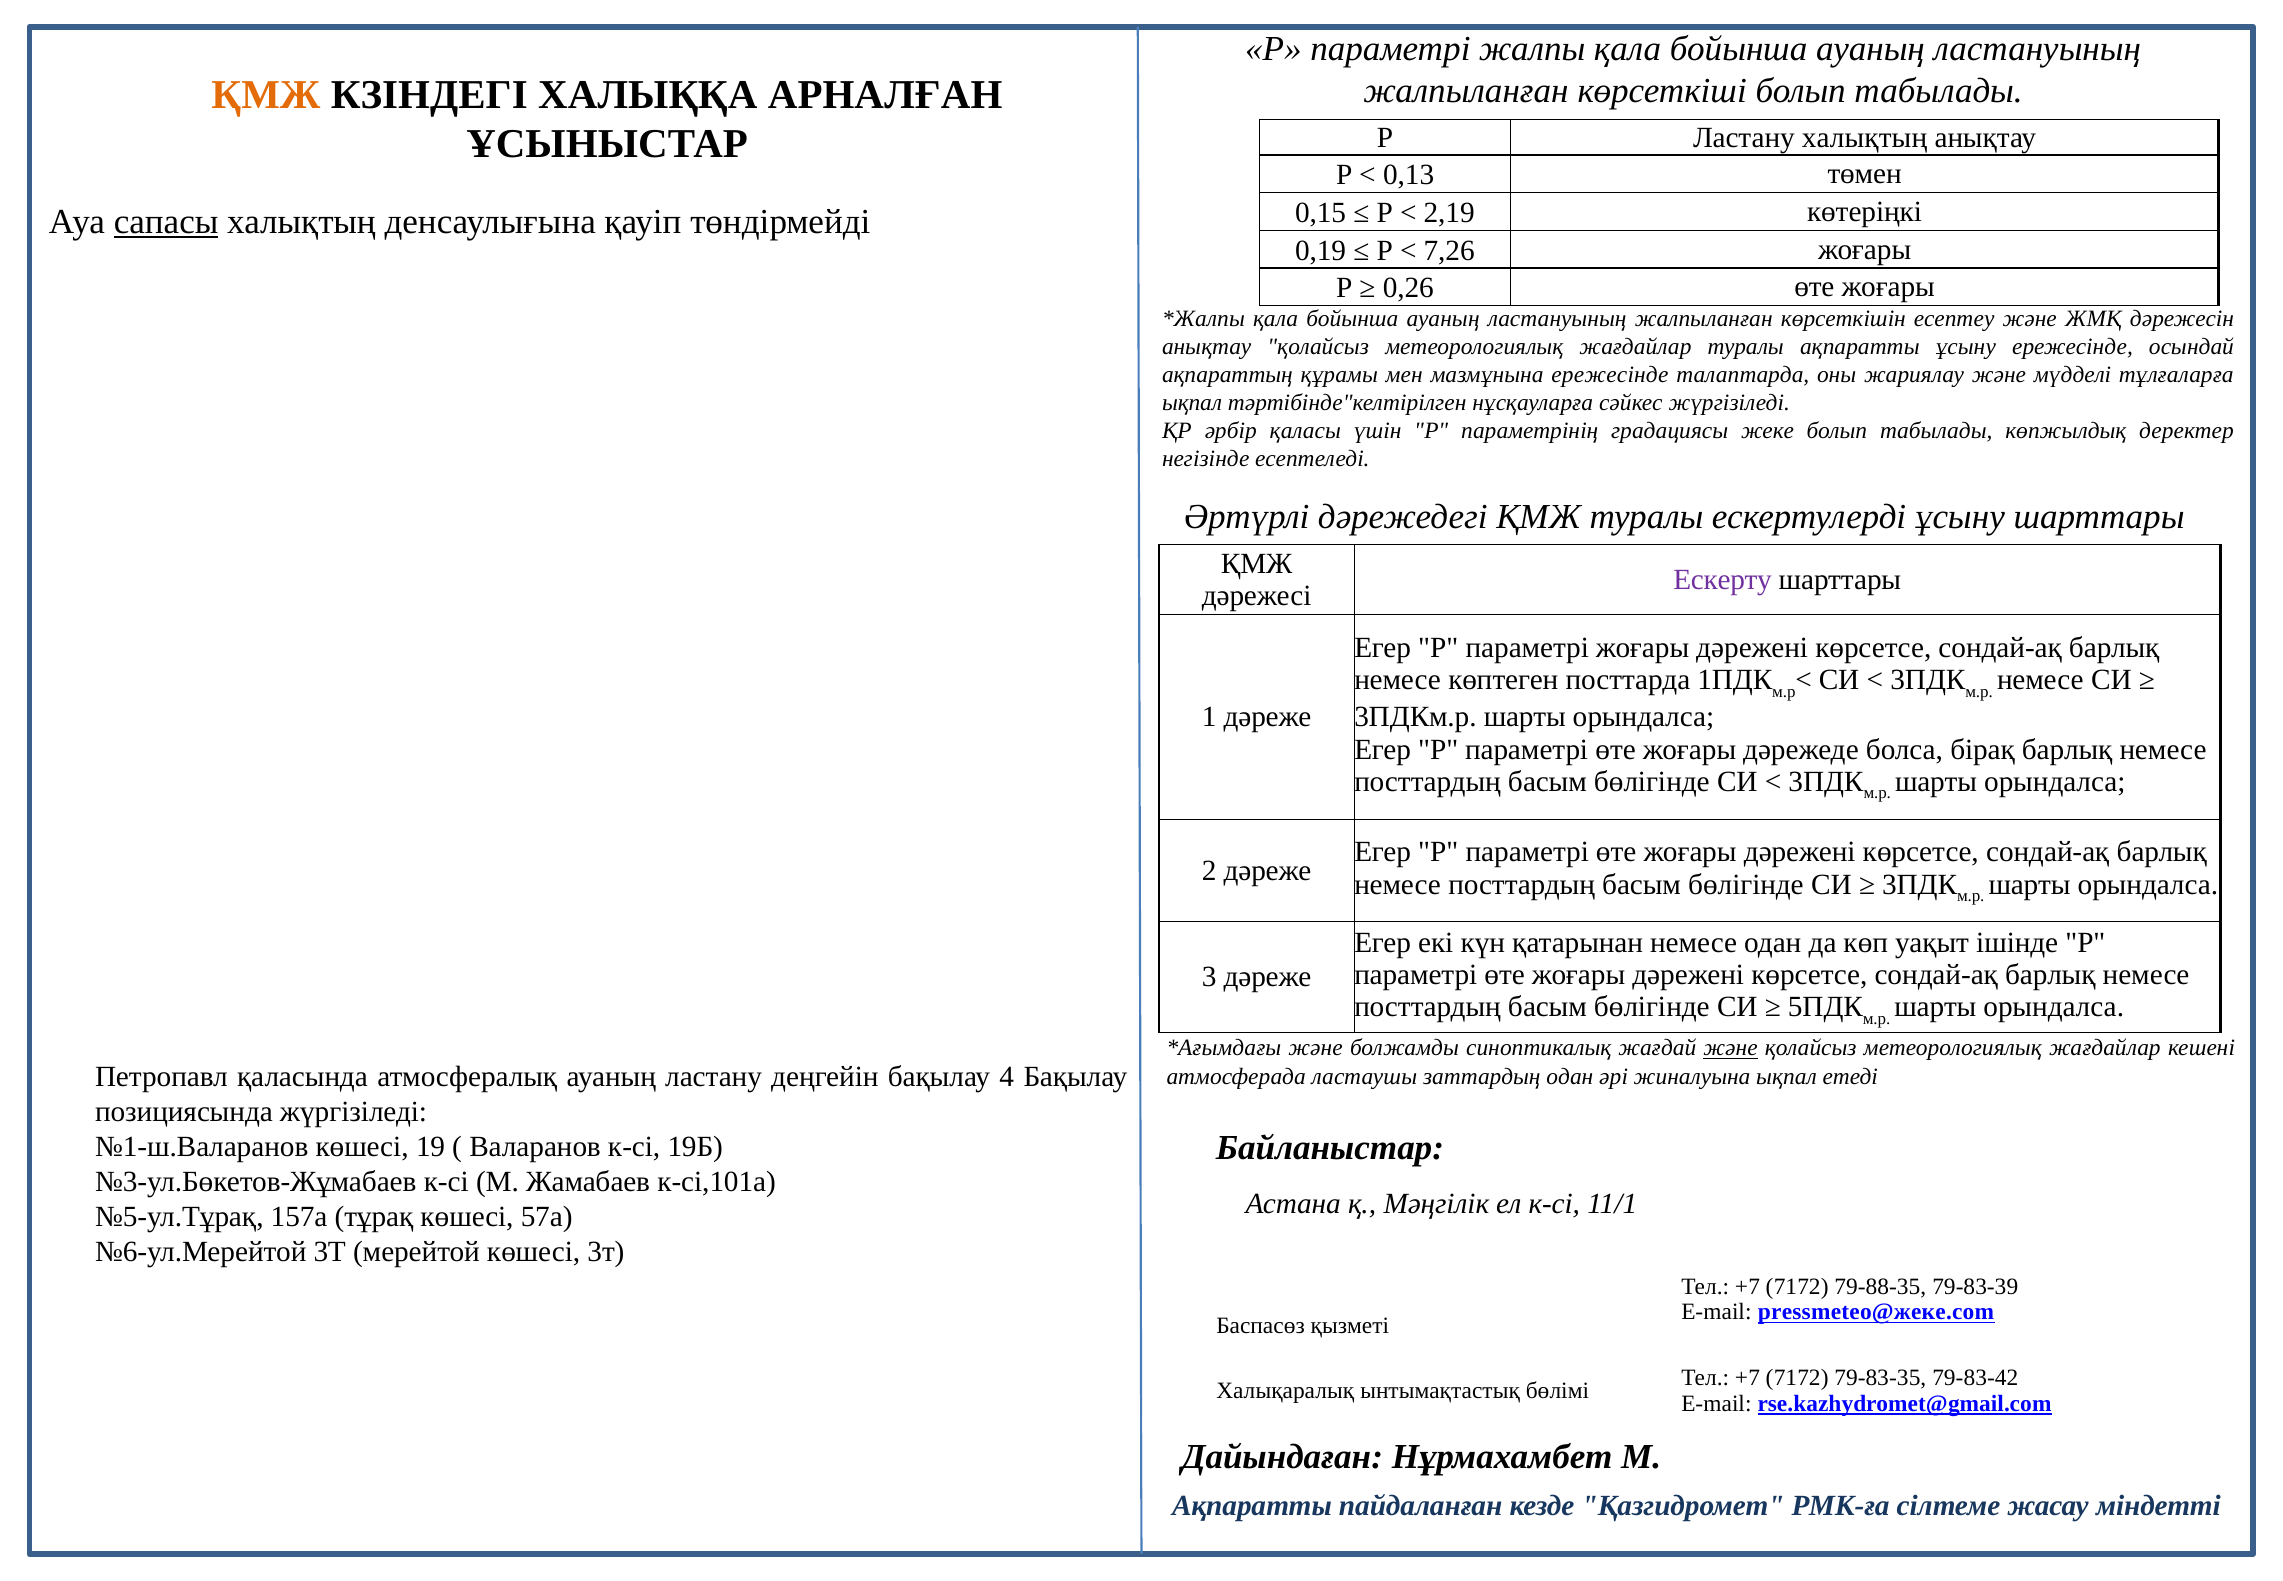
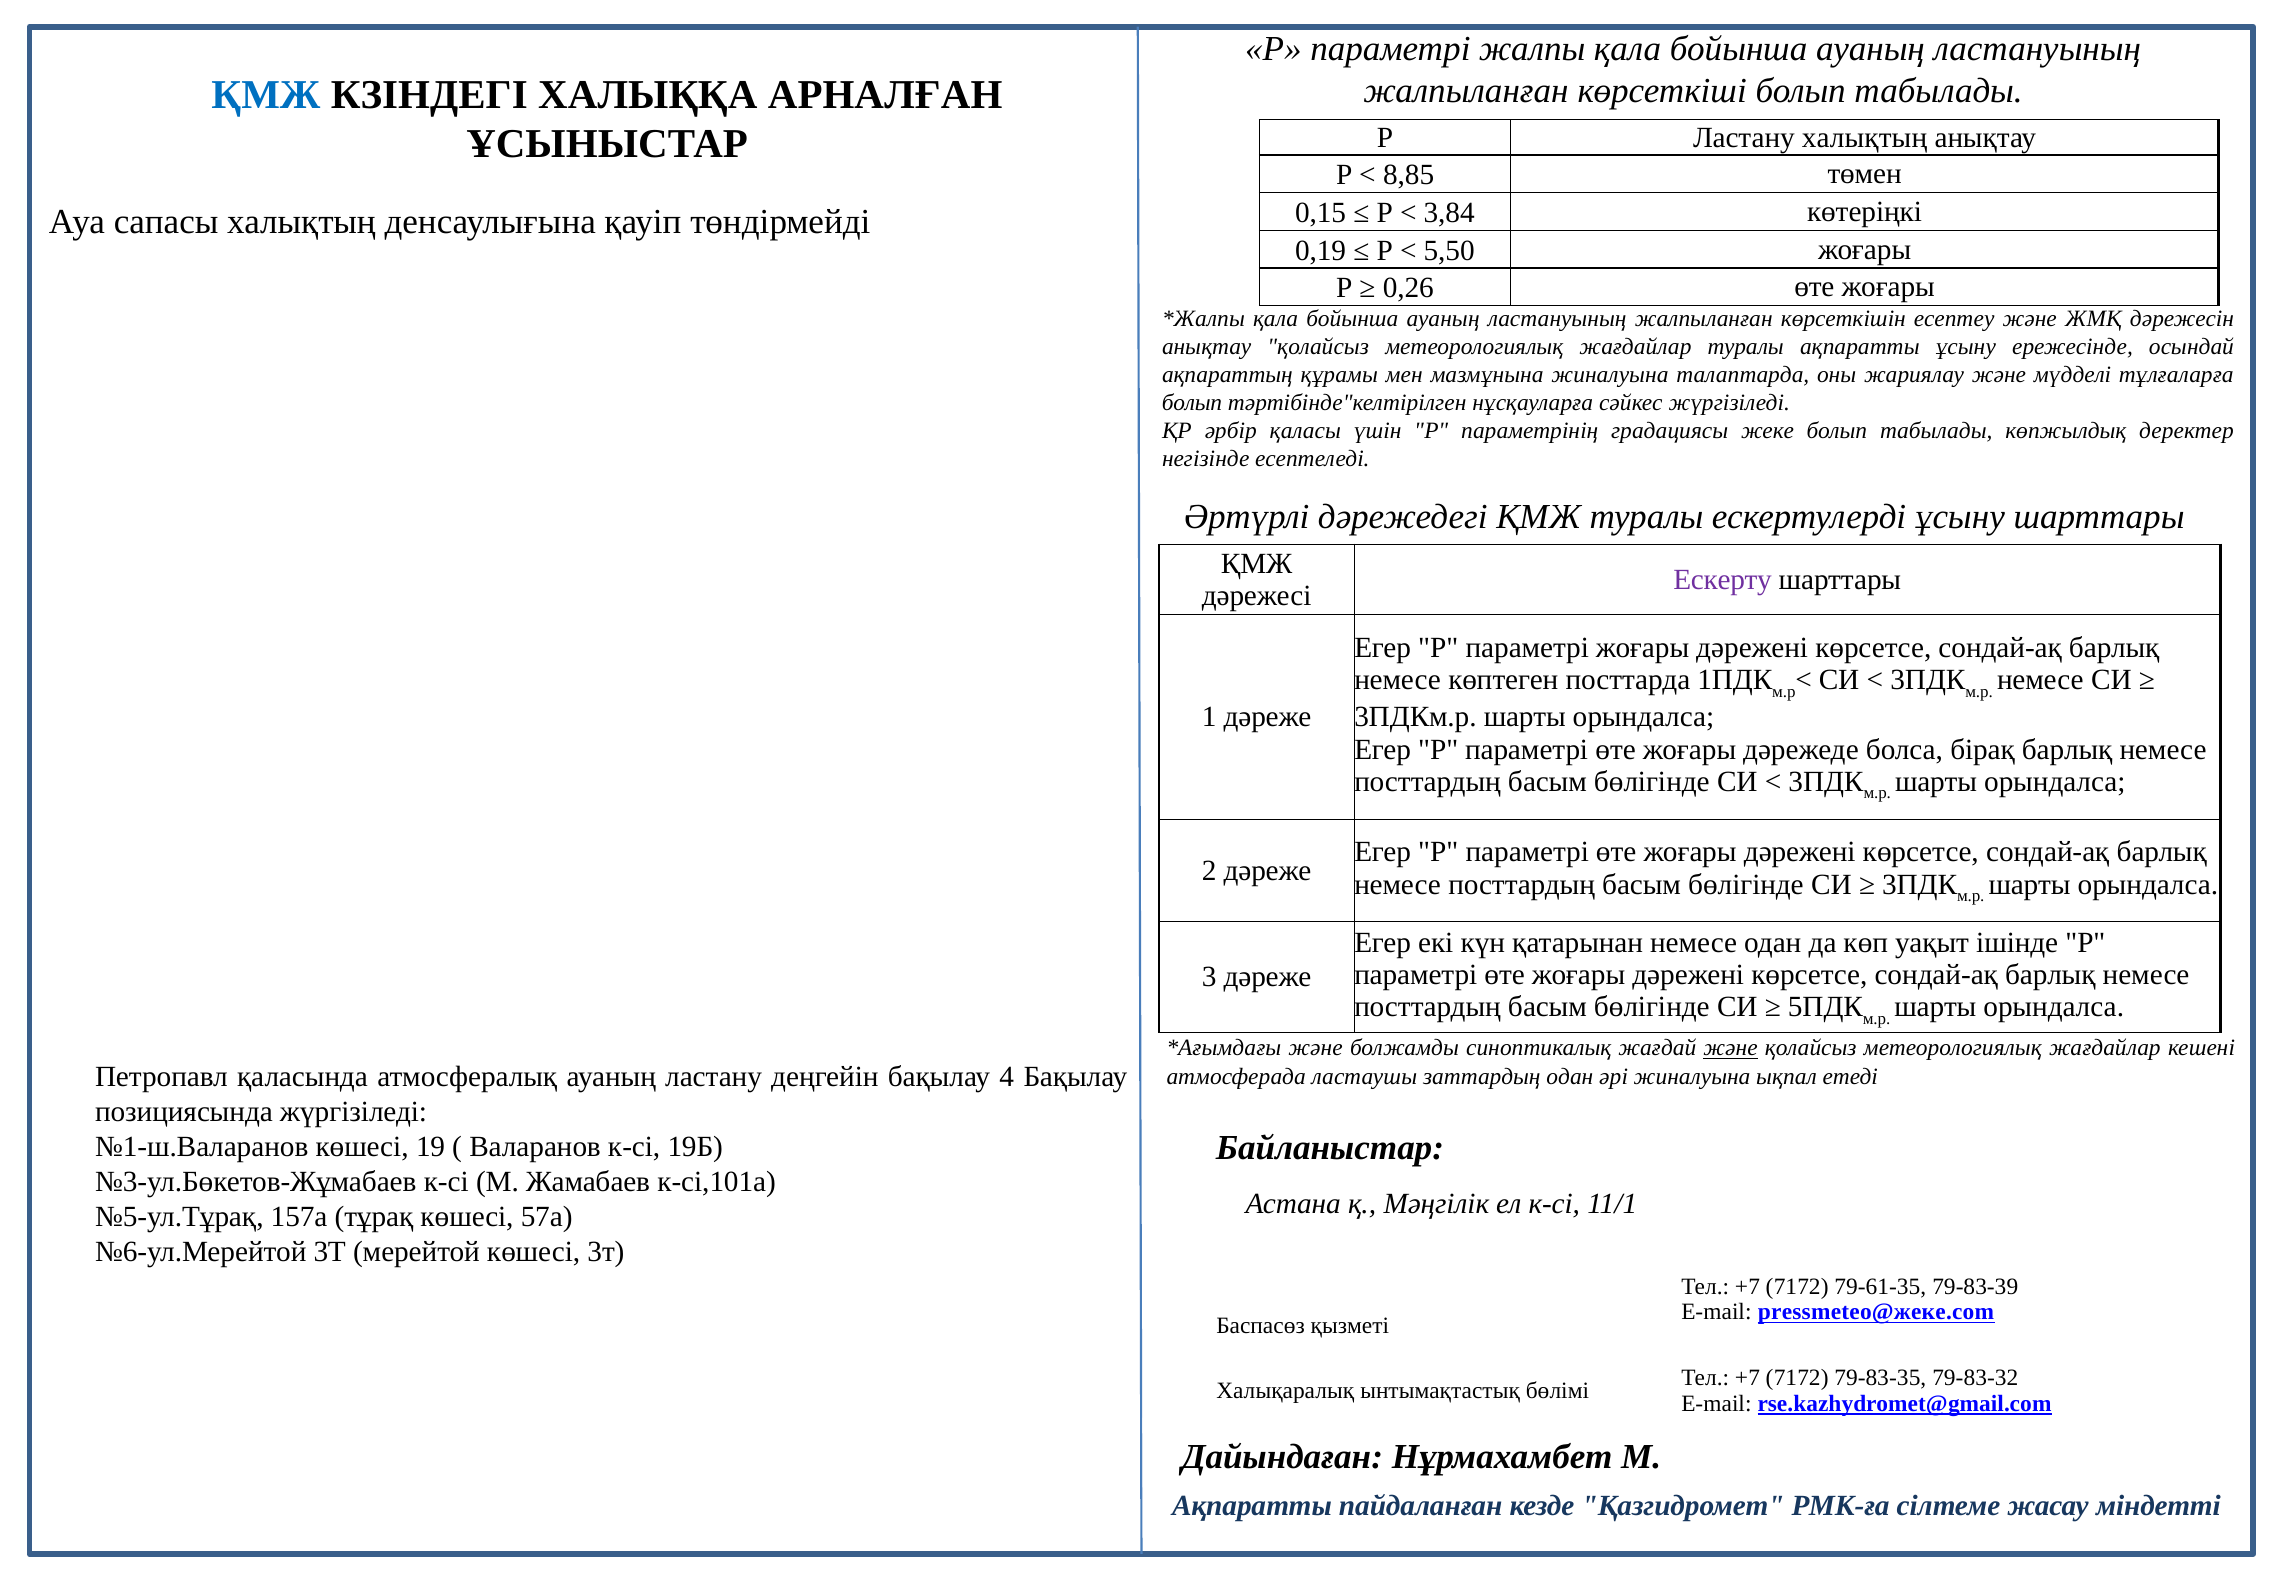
ҚМЖ colour: orange -> blue (266, 94)
0,13: 0,13 -> 8,85 (1409, 175)
2,19: 2,19 -> 3,84 (1449, 213)
сапасы underline: present -> none (166, 222)
7,26: 7,26 -> 5,50 (1449, 251)
мазмұнына ережесінде: ережесінде -> жиналуына (1610, 375)
ықпал: ықпал -> болып (1192, 403)
79-88-35: 79-88-35 -> 79-61-35 (1880, 1286)
79-83-42: 79-83-42 -> 79-83-32 (1975, 1377)
